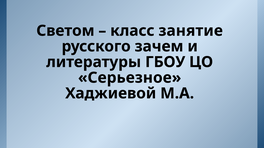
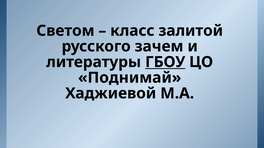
занятие: занятие -> залитой (191, 31)
ГБОУ underline: none -> present (165, 62)
Серьезное: Серьезное -> Поднимай (130, 78)
